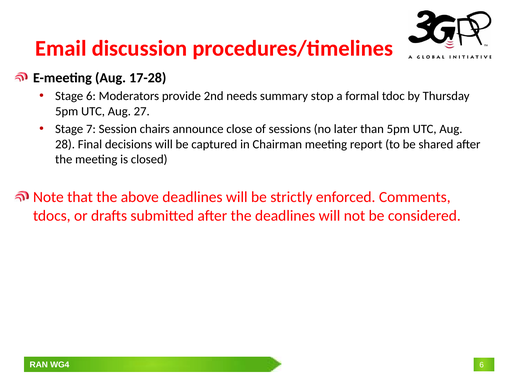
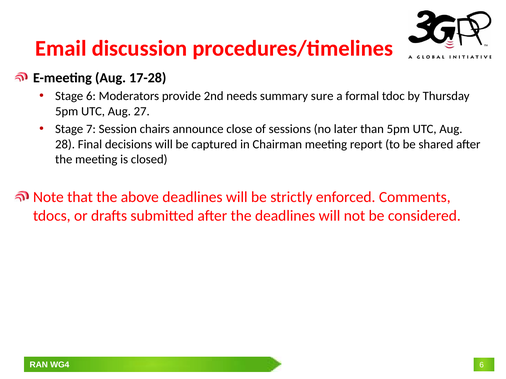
stop: stop -> sure (322, 96)
